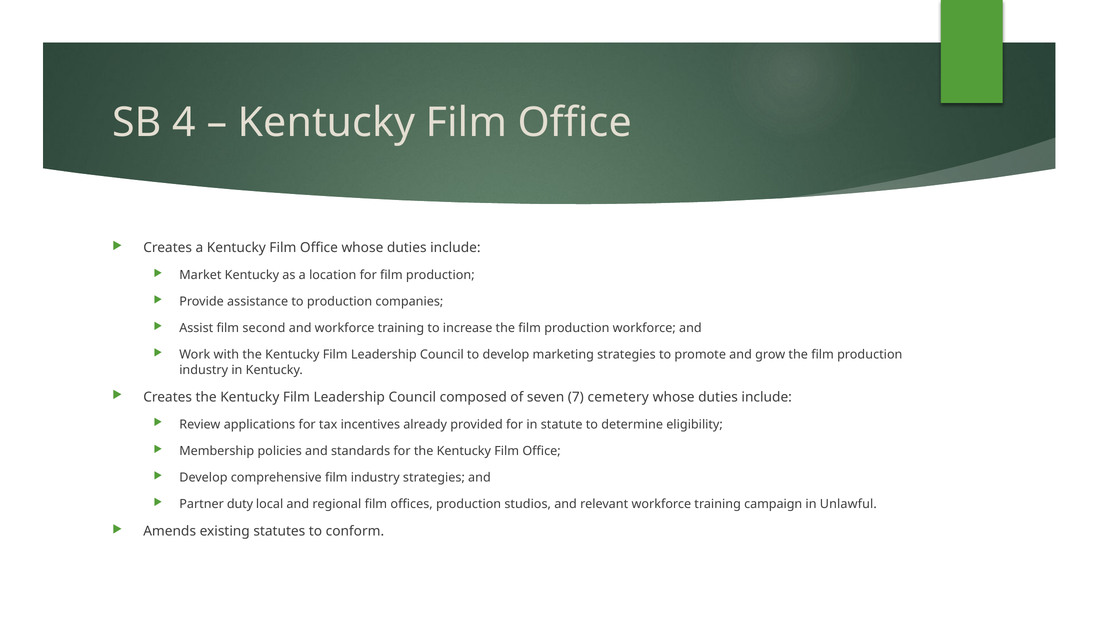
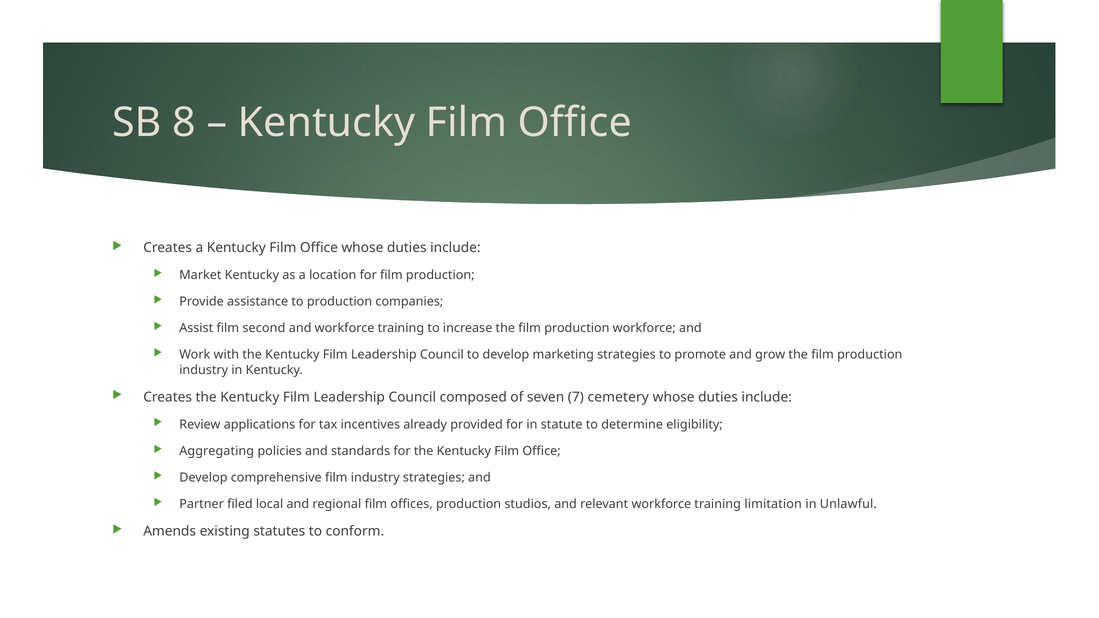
4: 4 -> 8 (184, 122)
Membership: Membership -> Aggregating (217, 451)
duty: duty -> filed (240, 504)
campaign: campaign -> limitation (773, 504)
